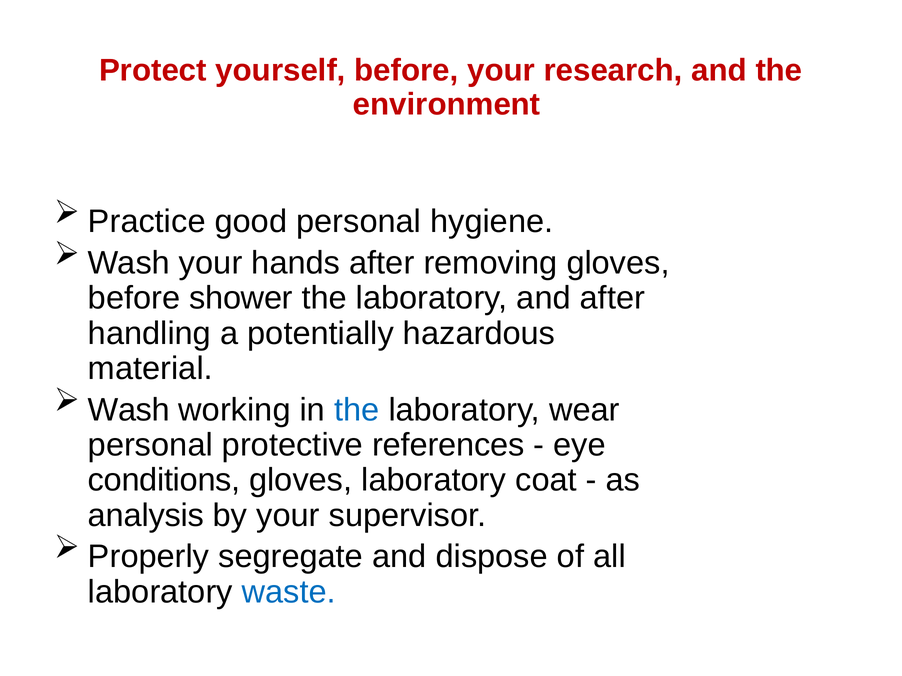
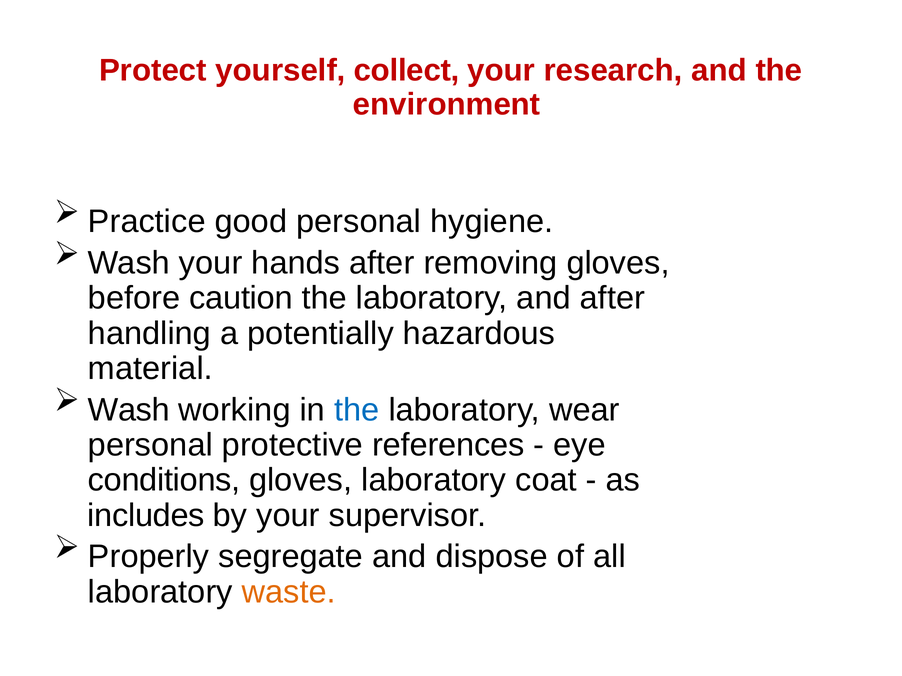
yourself before: before -> collect (407, 71)
shower: shower -> caution (241, 298)
analysis: analysis -> includes (146, 516)
waste colour: blue -> orange (289, 592)
